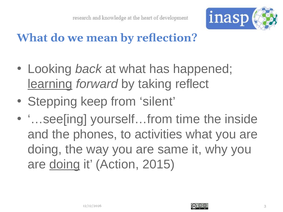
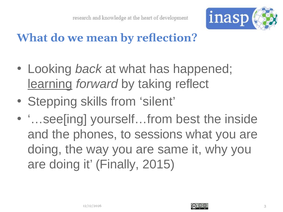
keep: keep -> skills (94, 102)
time: time -> best (188, 119)
activities: activities -> sessions (158, 134)
doing underline: present -> none (65, 165)
Action: Action -> Finally (117, 165)
